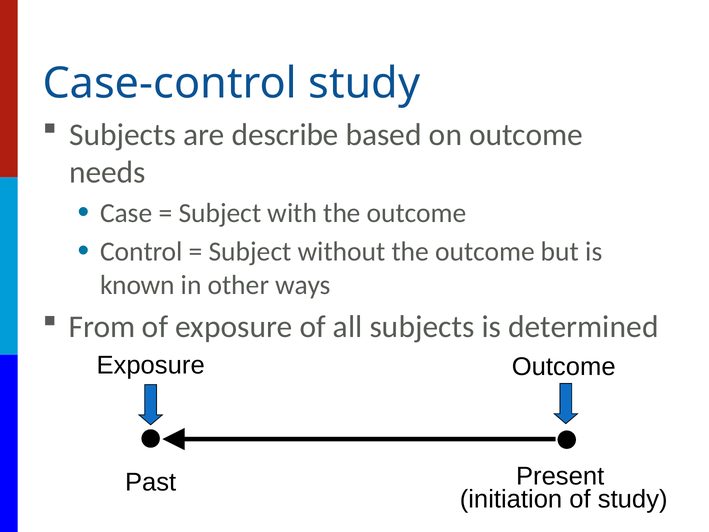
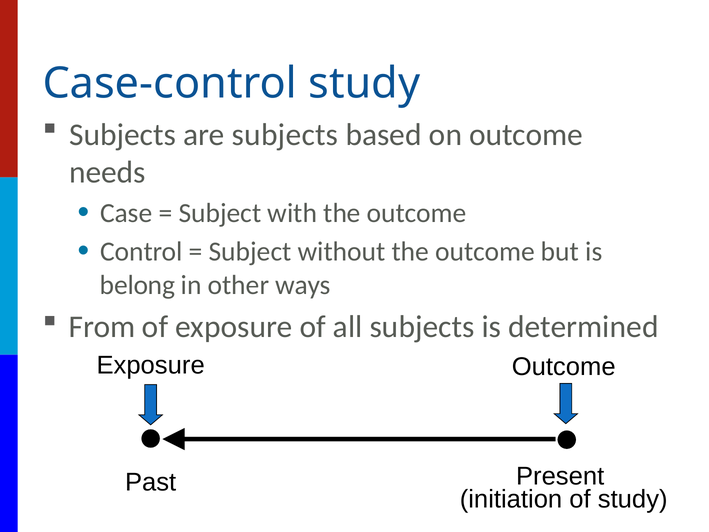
are describe: describe -> subjects (285, 135)
known: known -> belong (138, 285)
